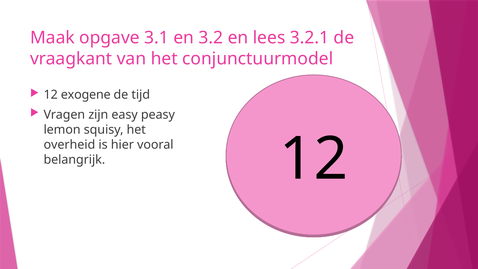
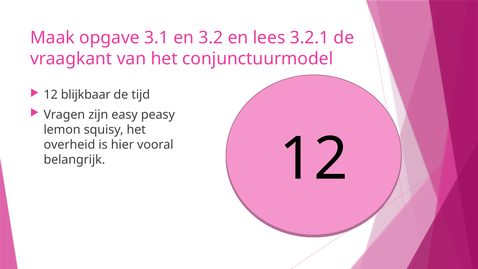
exogene: exogene -> blijkbaar (86, 95)
